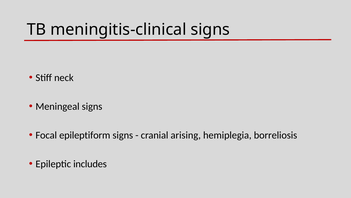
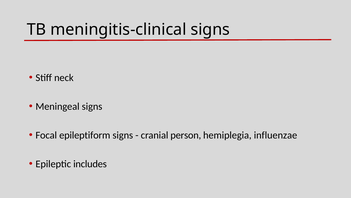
arising: arising -> person (186, 135)
borreliosis: borreliosis -> influenzae (275, 135)
